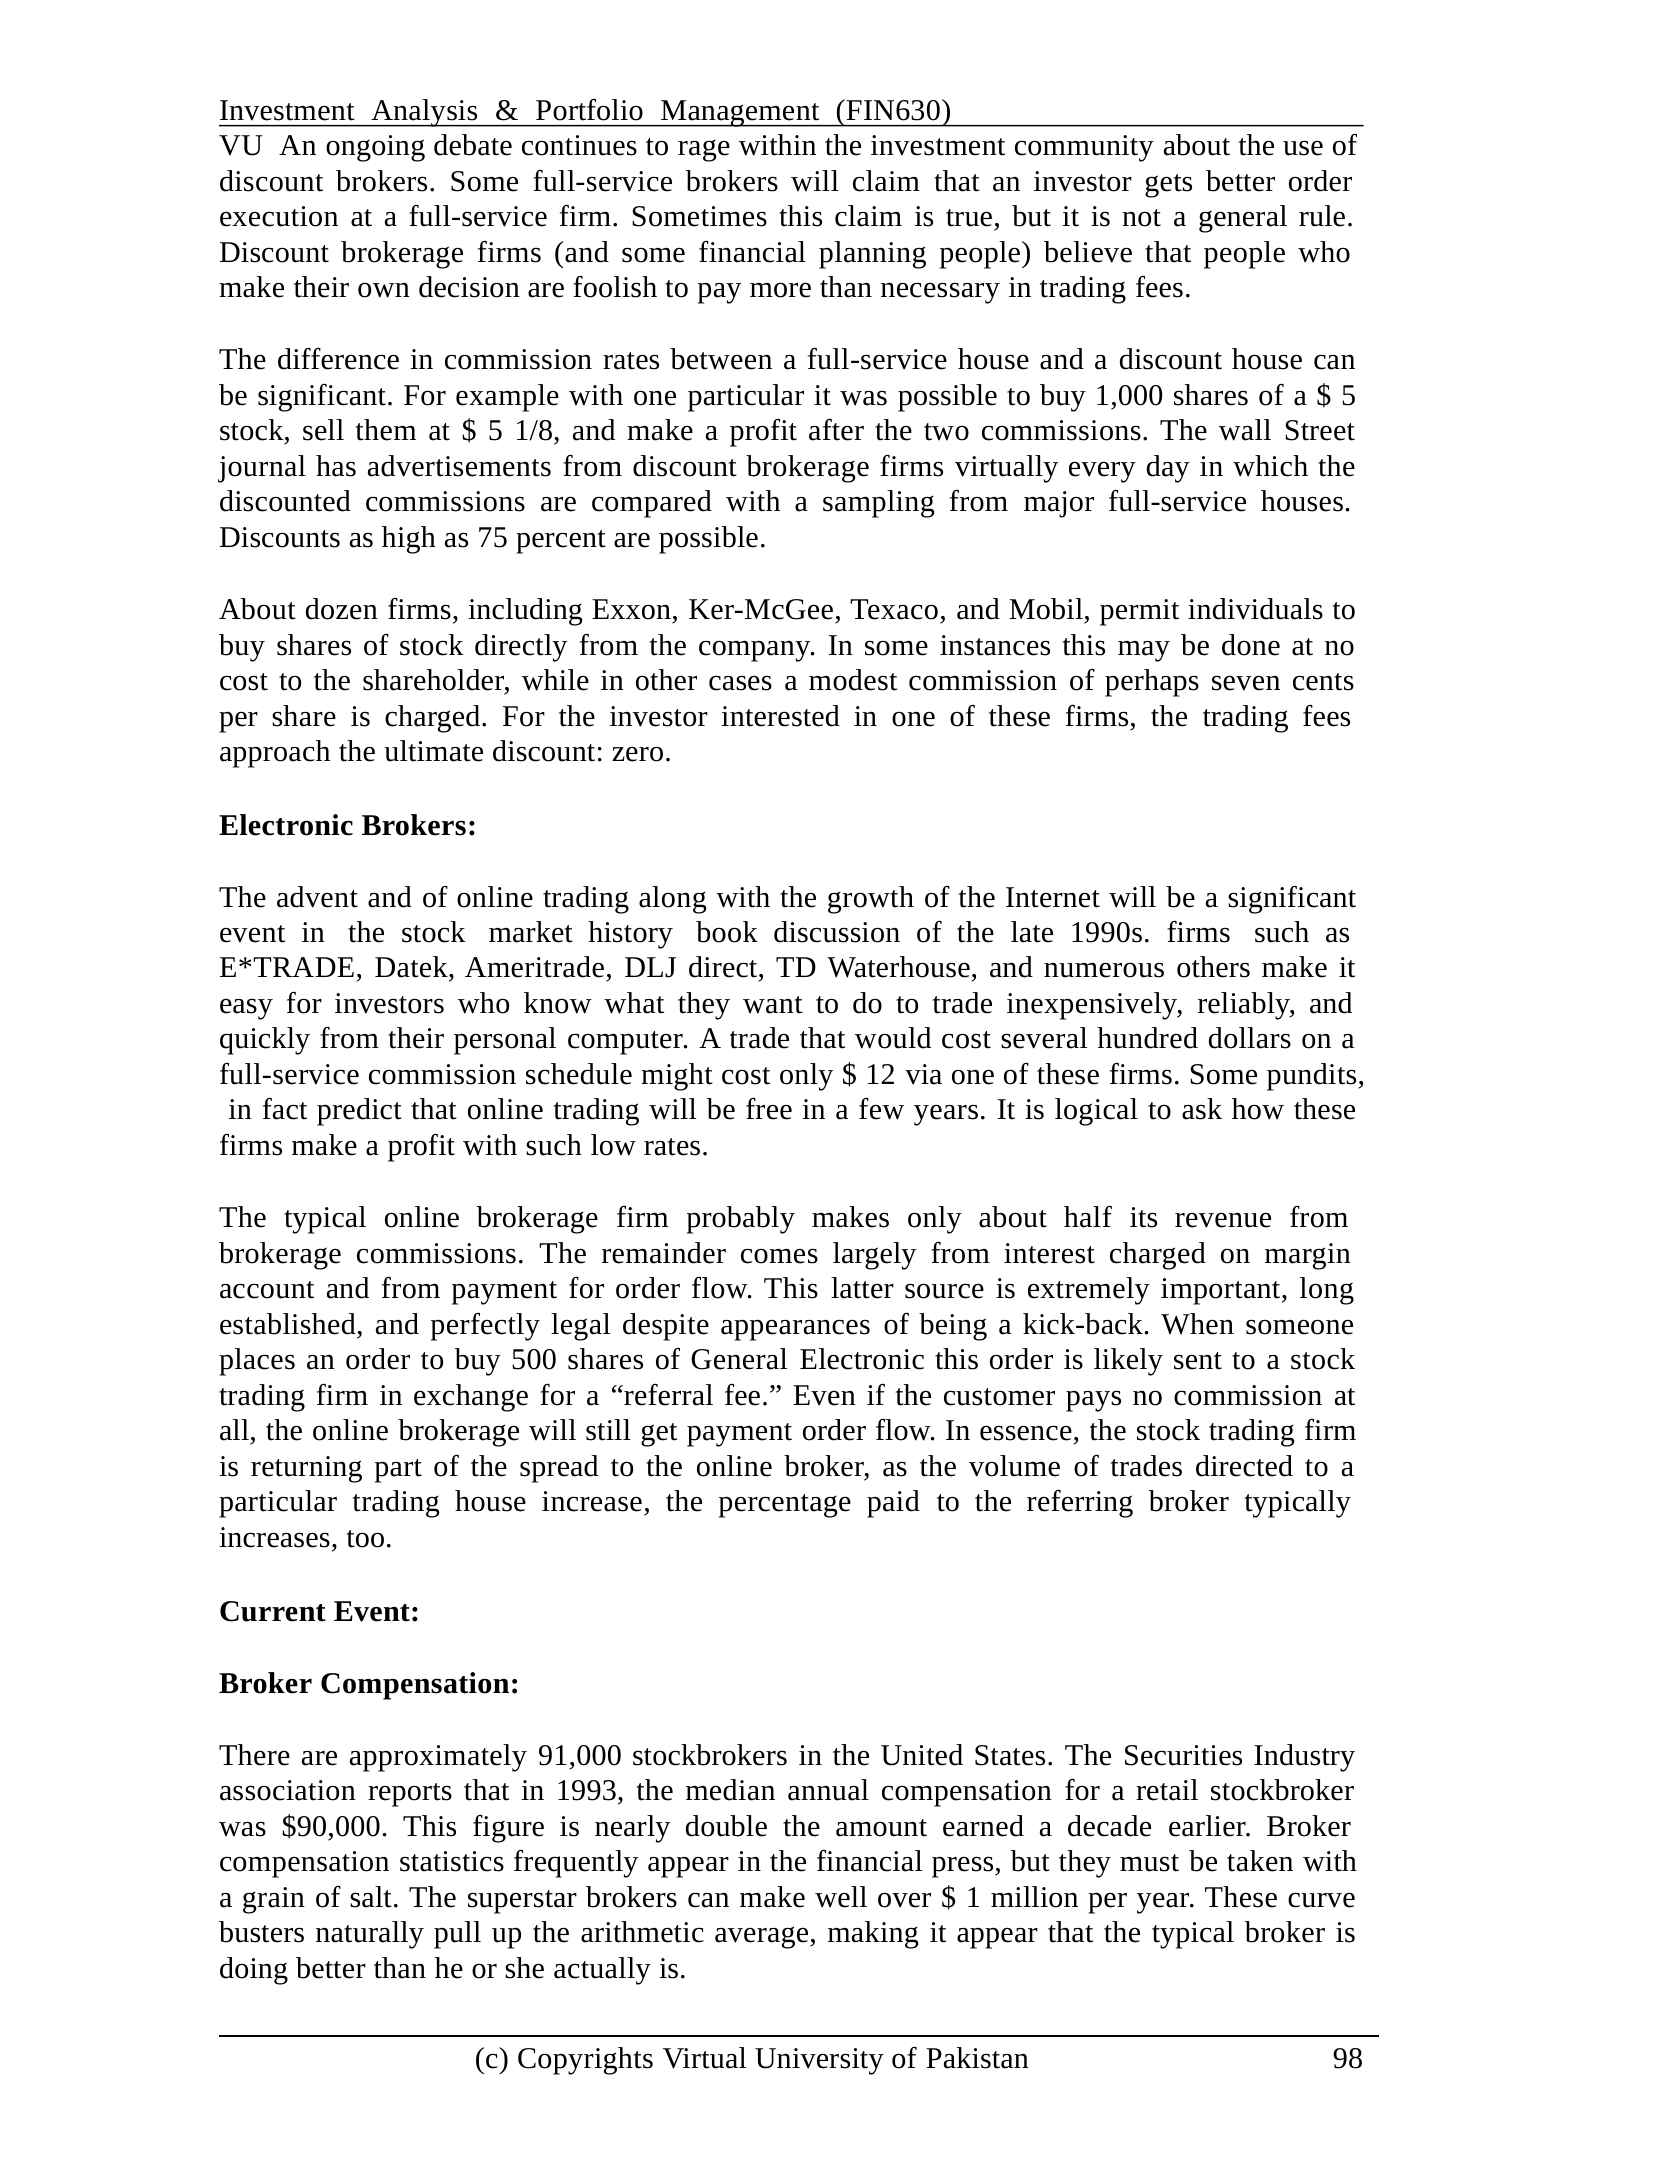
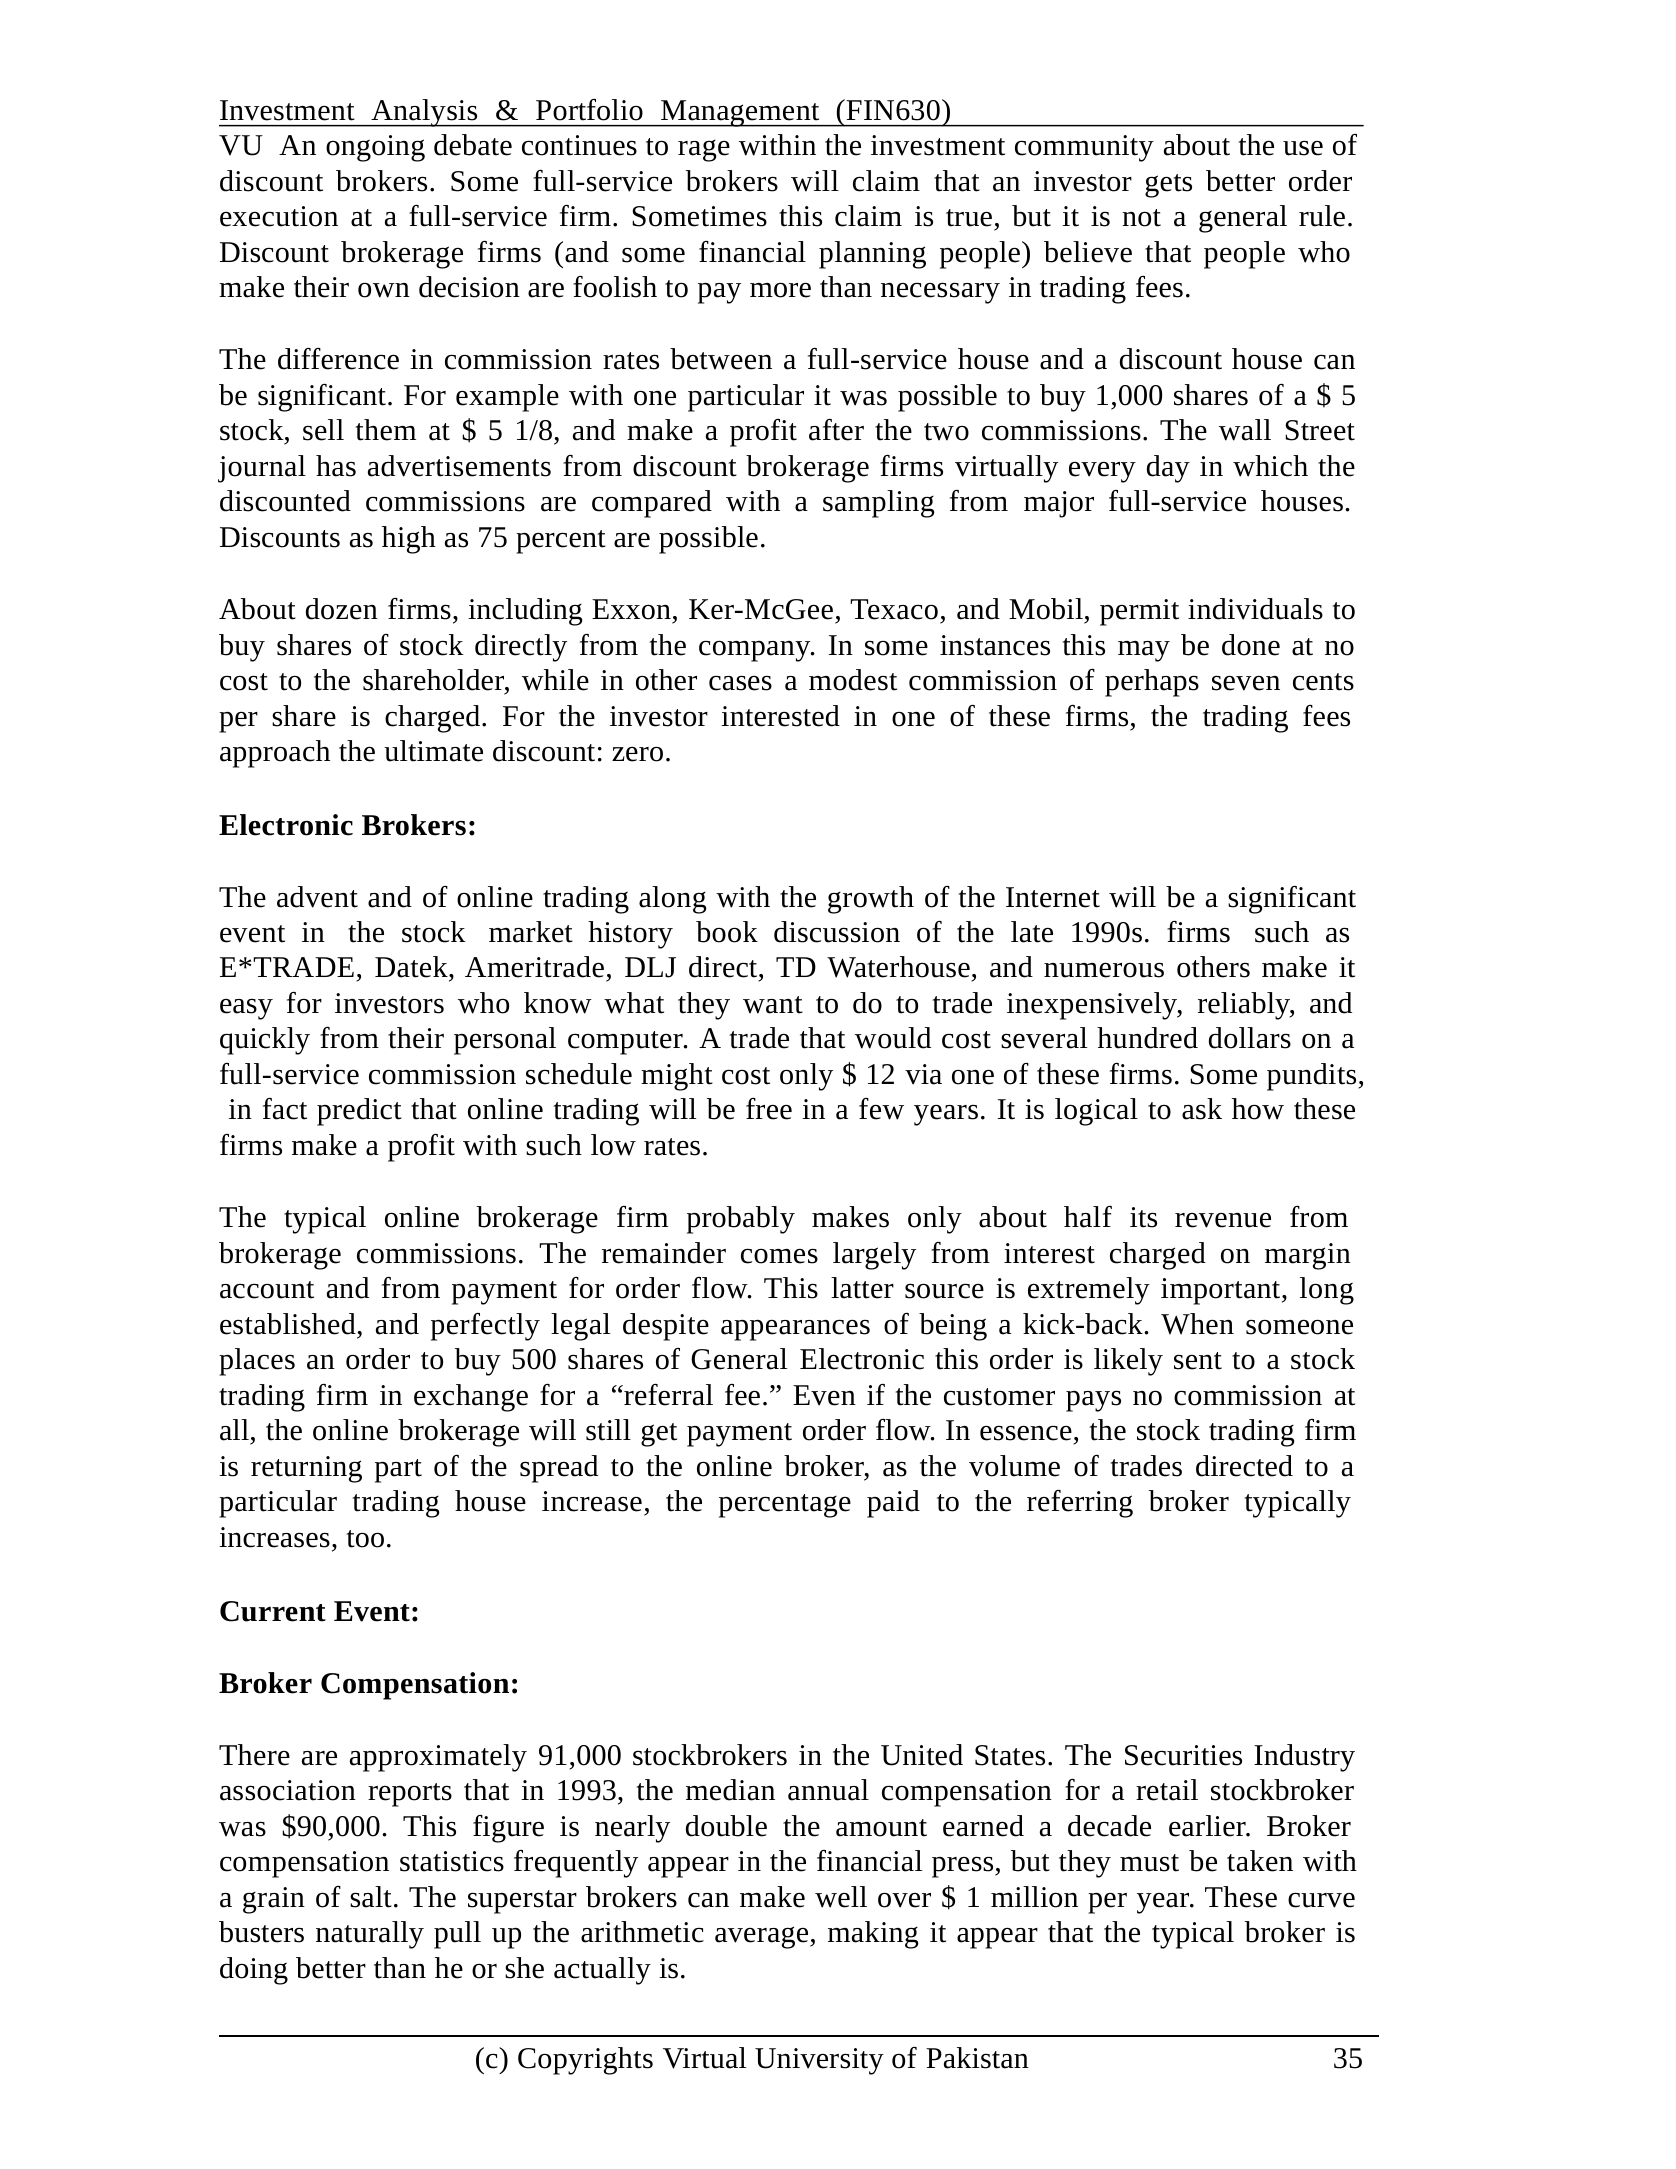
98: 98 -> 35 (1348, 2059)
